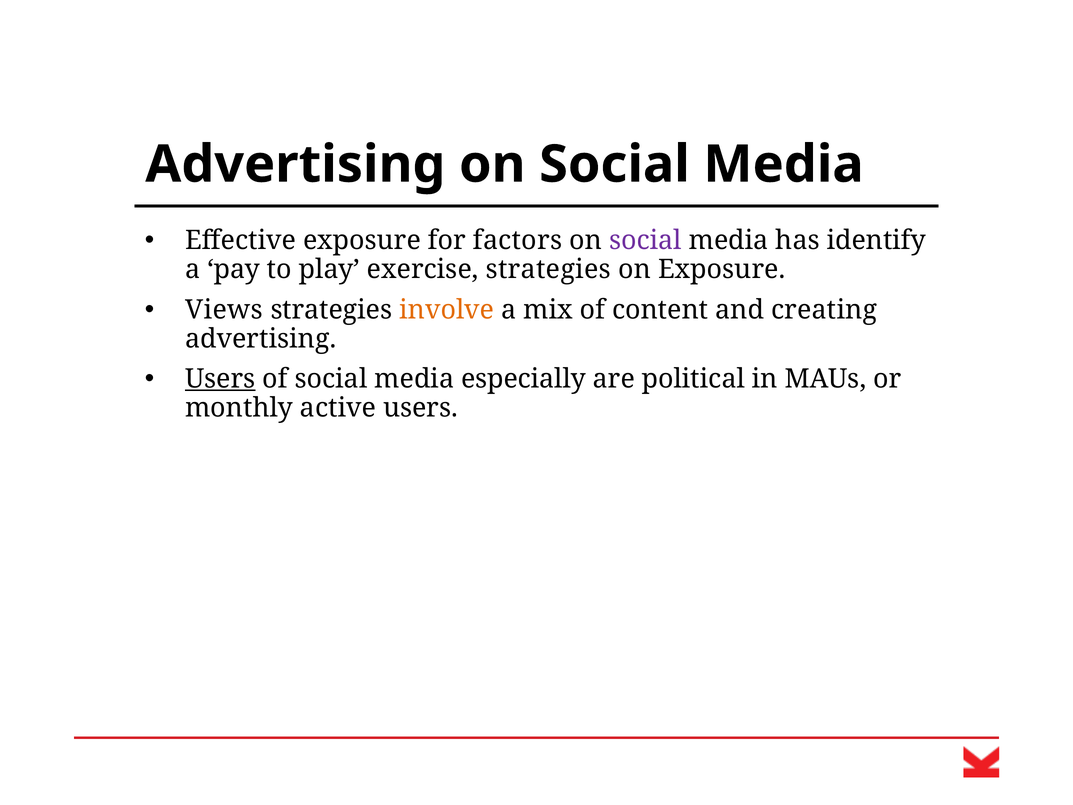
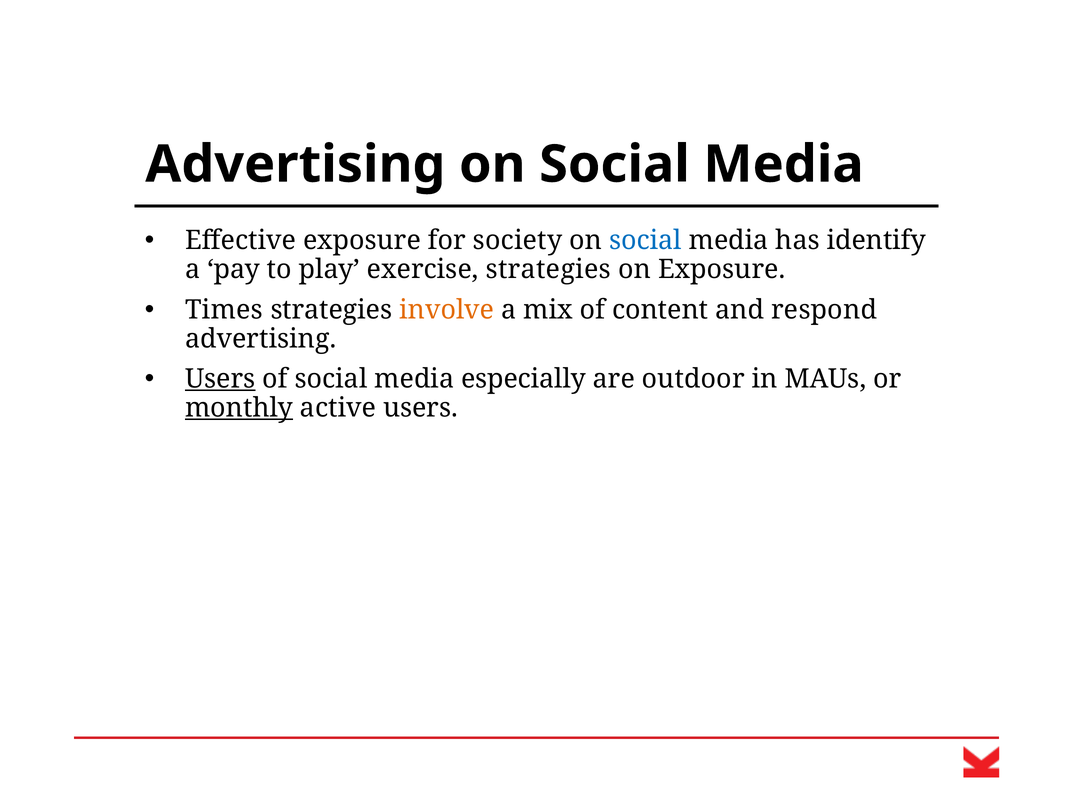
factors: factors -> society (518, 240)
social colour: purple -> blue (645, 240)
Views: Views -> Times (224, 310)
creating: creating -> respond (824, 310)
political: political -> outdoor (693, 379)
monthly underline: none -> present (239, 408)
